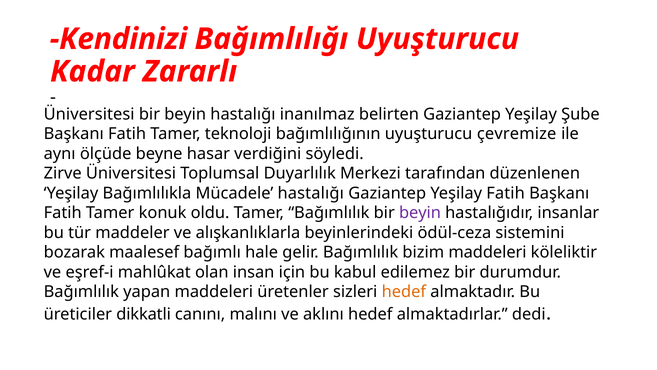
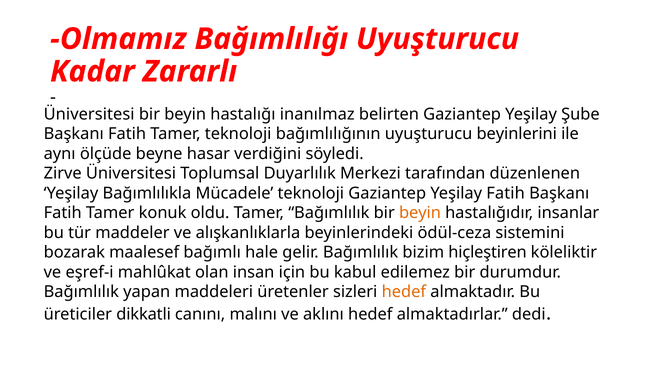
Kendinizi: Kendinizi -> Olmamız (118, 39)
çevremize: çevremize -> beyinlerini (517, 134)
Mücadele hastalığı: hastalığı -> teknoloji (311, 193)
beyin colour: purple -> orange (420, 213)
bizim maddeleri: maddeleri -> hiçleştiren (488, 252)
